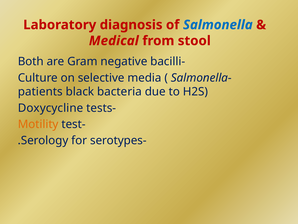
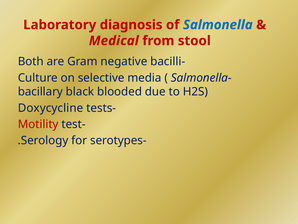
patients: patients -> bacillary (40, 92)
bacteria: bacteria -> blooded (120, 92)
Motility colour: orange -> red (38, 124)
